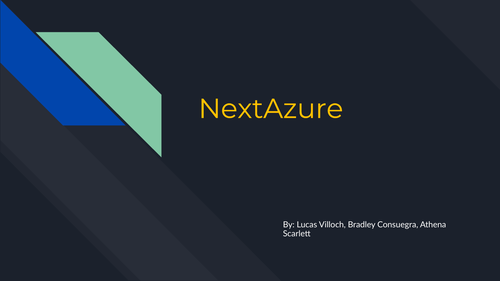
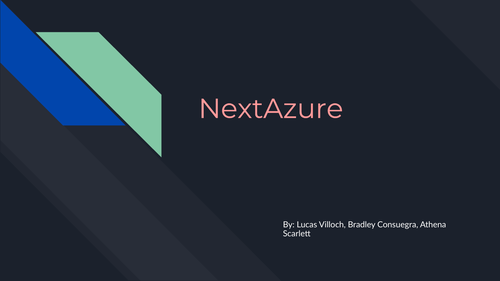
NextAzure colour: yellow -> pink (271, 109)
